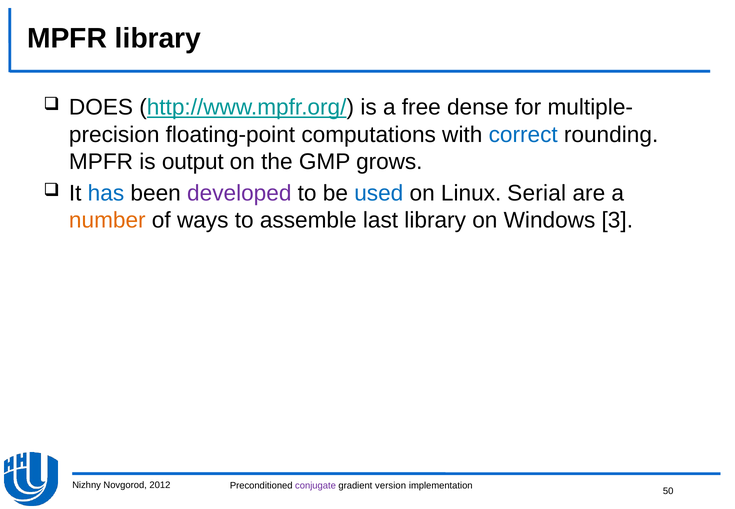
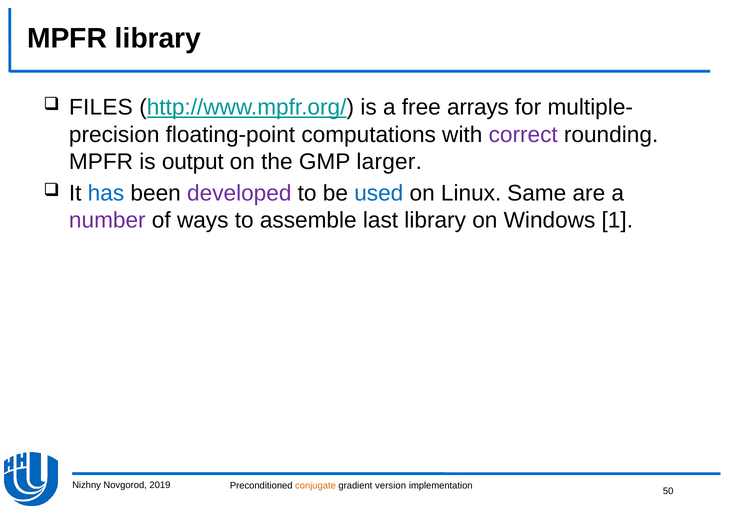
DOES: DOES -> FILES (101, 107)
dense: dense -> arrays (478, 107)
correct colour: blue -> purple (523, 135)
grows: grows -> larger (389, 162)
Serial: Serial -> Same (537, 193)
number colour: orange -> purple (107, 220)
3: 3 -> 1 (617, 220)
2012: 2012 -> 2019 (160, 485)
conjugate colour: purple -> orange (315, 486)
